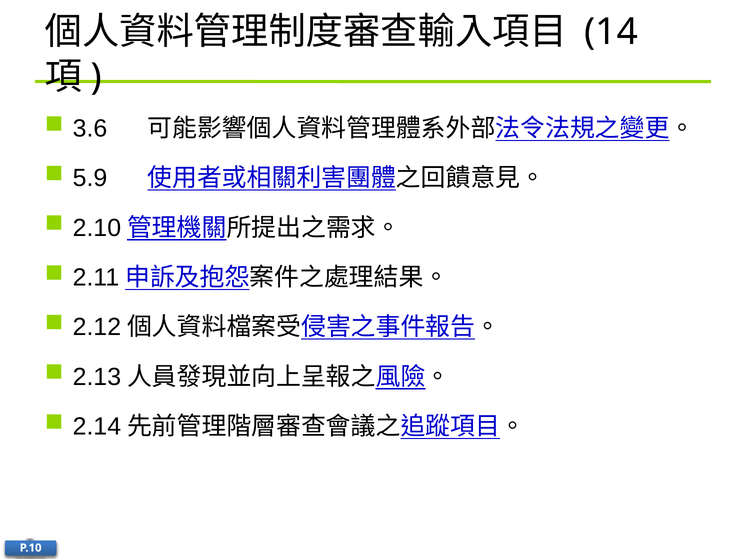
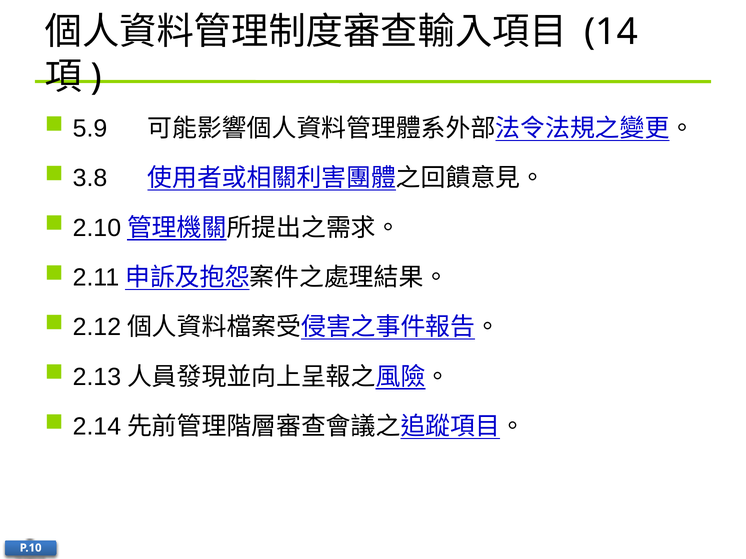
3.6: 3.6 -> 5.9 (90, 129)
5.9: 5.9 -> 3.8 (90, 178)
